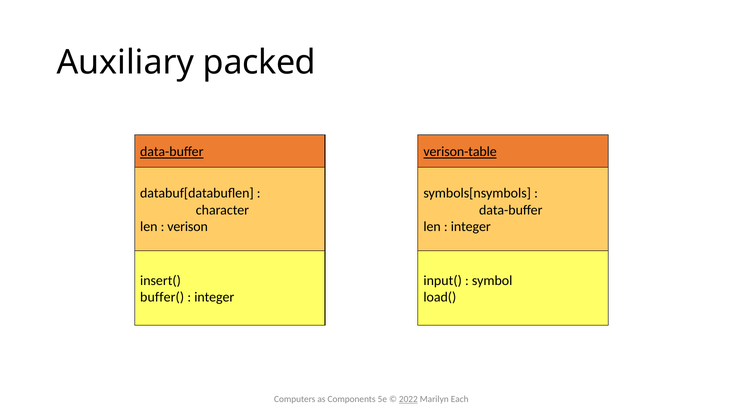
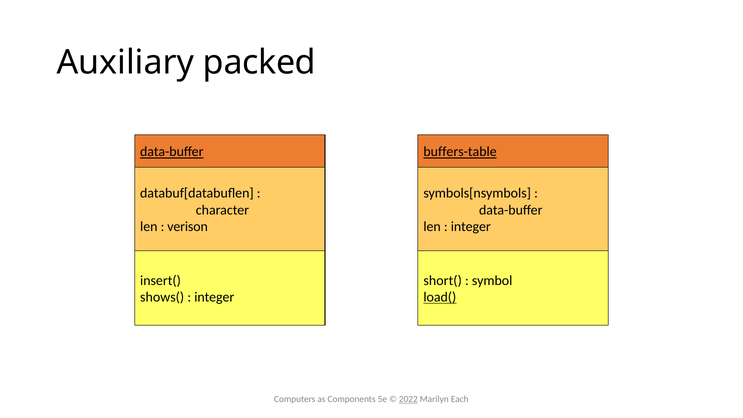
verison-table: verison-table -> buffers-table (460, 152)
input(: input( -> short( (443, 281)
buffer(: buffer( -> shows( (162, 297)
load( underline: none -> present (440, 297)
